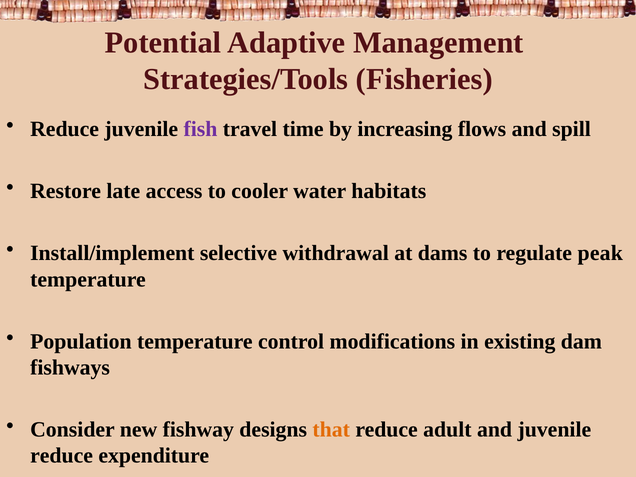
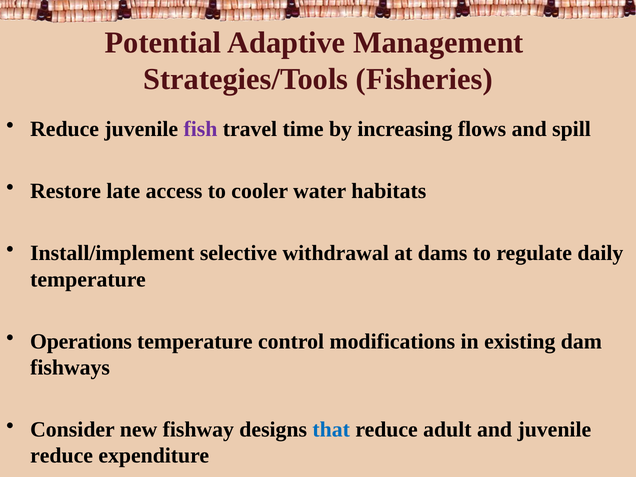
peak: peak -> daily (600, 253)
Population: Population -> Operations (81, 341)
that colour: orange -> blue (331, 430)
